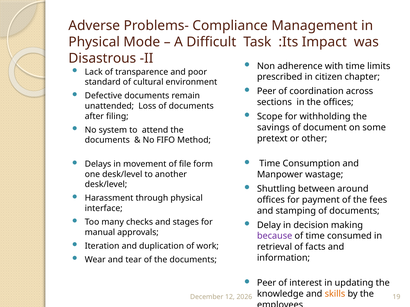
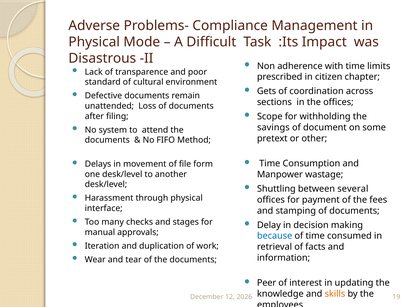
Peer: Peer -> Gets (267, 91)
around: around -> several (353, 189)
because colour: purple -> blue (275, 236)
